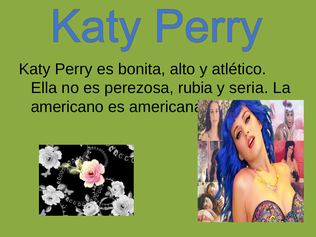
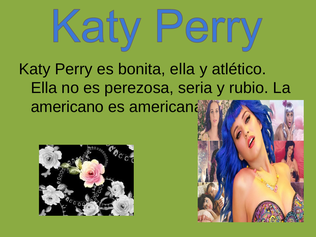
bonita alto: alto -> ella (182, 69)
rubia: rubia -> seria (195, 88)
seria: seria -> rubio (249, 88)
